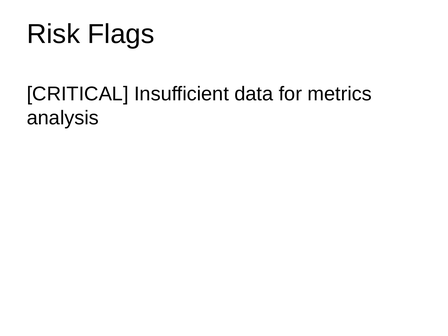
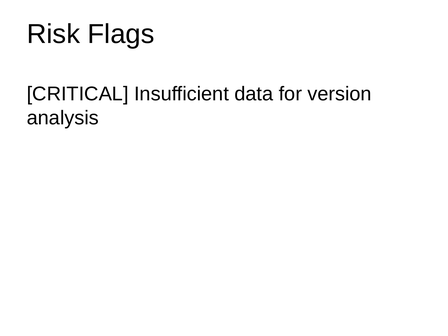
metrics: metrics -> version (340, 94)
